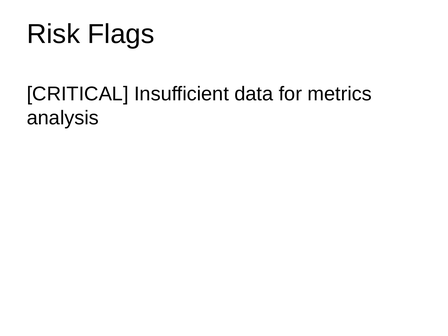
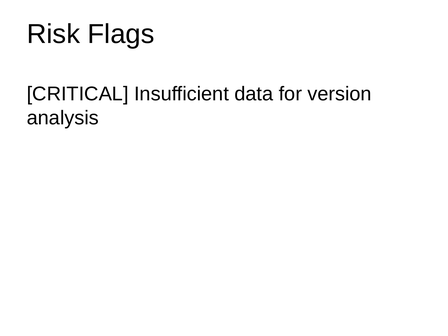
metrics: metrics -> version (340, 94)
